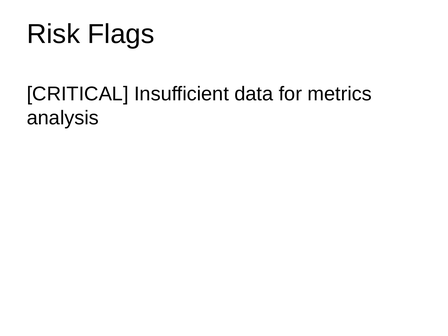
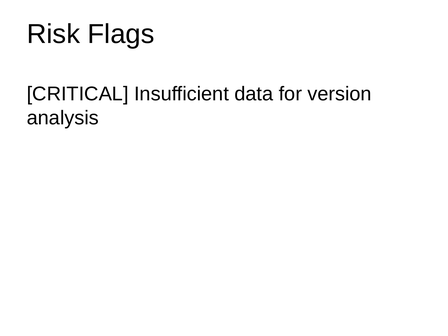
metrics: metrics -> version (340, 94)
